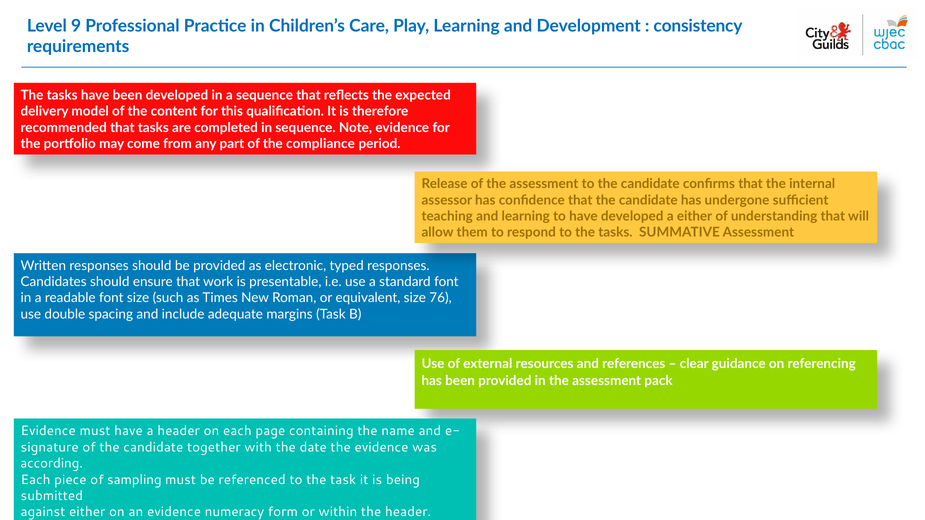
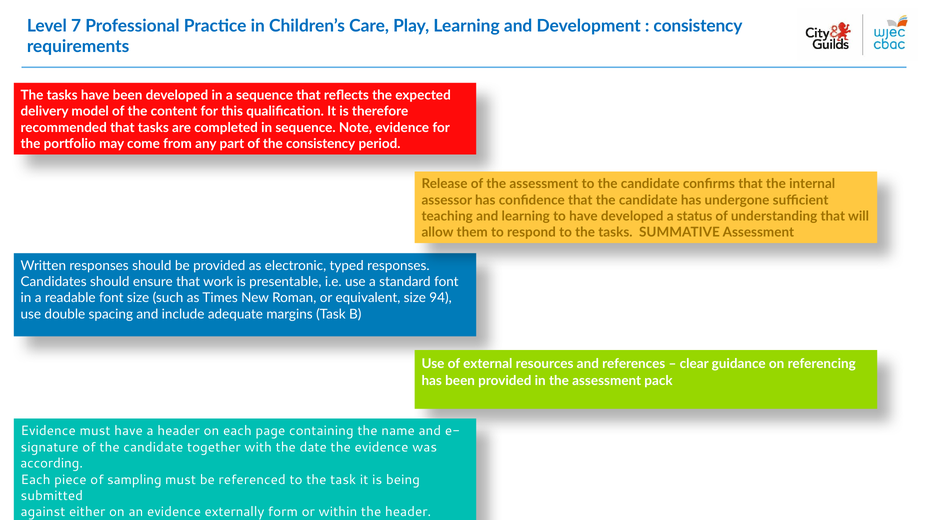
9: 9 -> 7 (76, 26)
the compliance: compliance -> consistency (321, 144)
a either: either -> status (695, 216)
76: 76 -> 94 (441, 298)
numeracy: numeracy -> externally (234, 512)
